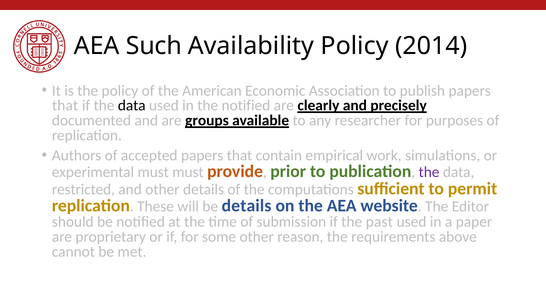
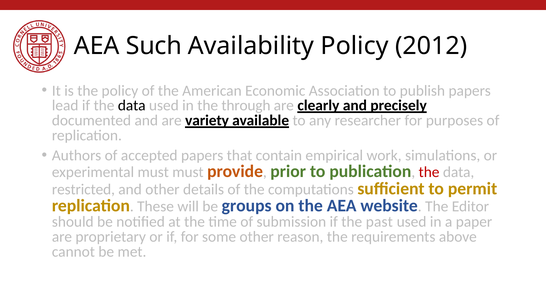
2014: 2014 -> 2012 (431, 46)
that: that -> lead (65, 106)
the notified: notified -> through (246, 106)
groups: groups -> variety (207, 121)
the colour: purple -> red (429, 172)
be details: details -> groups (247, 206)
